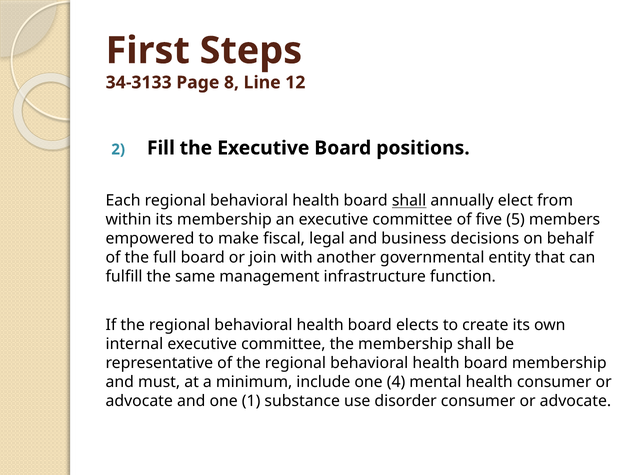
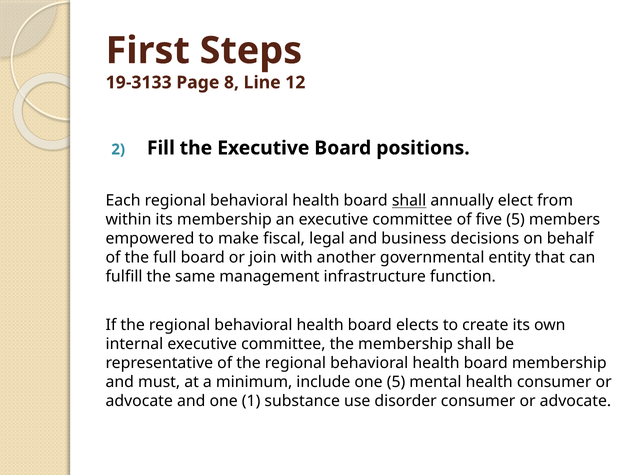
34-3133: 34-3133 -> 19-3133 (139, 82)
one 4: 4 -> 5 (396, 382)
